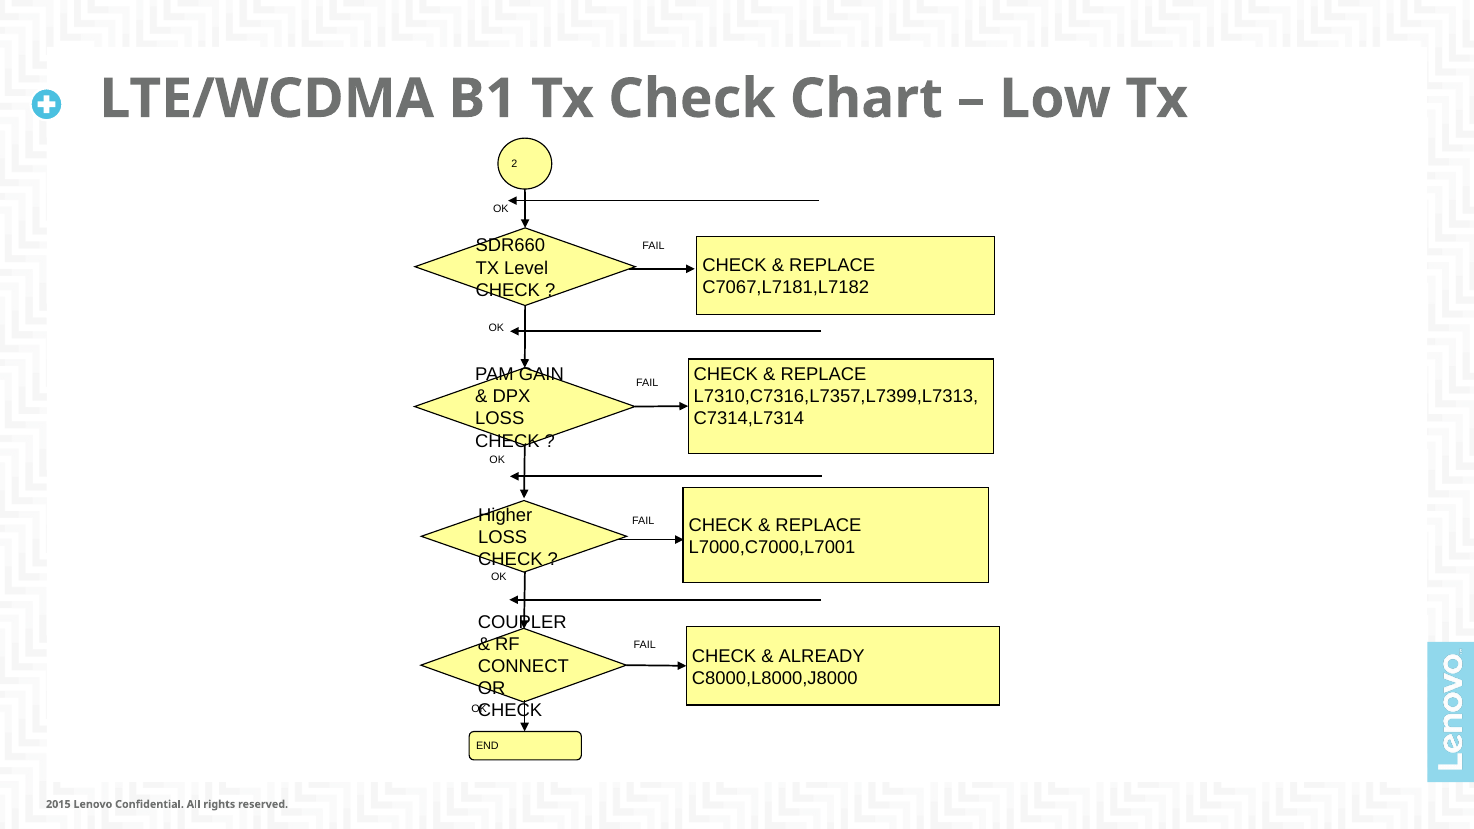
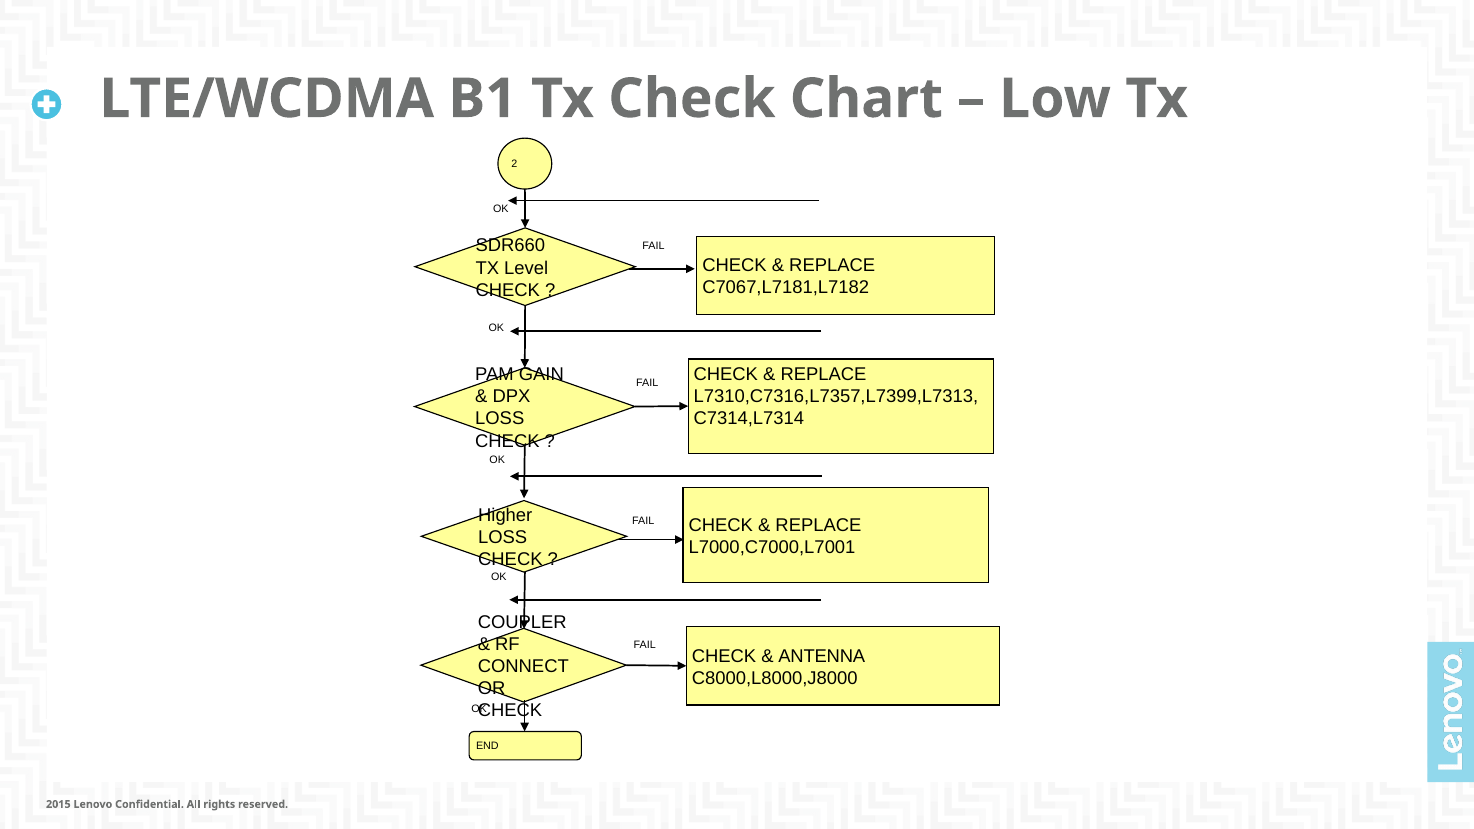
ALREADY: ALREADY -> ANTENNA (822, 656)
